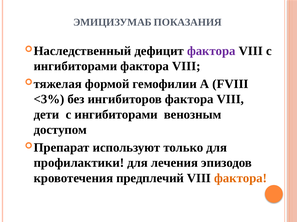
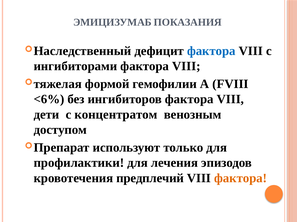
фактора colour: purple -> blue (211, 51)
<3%: <3% -> <6% (49, 100)
дети с ингибиторами: ингибиторами -> концентратом (116, 115)
